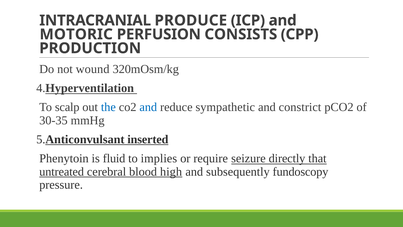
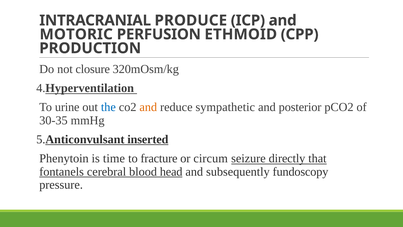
CONSISTS: CONSISTS -> ETHMOID (241, 34)
wound: wound -> closure (93, 69)
scalp: scalp -> urine (67, 107)
and colour: blue -> orange (148, 107)
constrict: constrict -> posterior (300, 107)
fluid: fluid -> time (114, 158)
implies: implies -> fracture (159, 158)
require: require -> circum (211, 158)
untreated: untreated -> fontanels (62, 171)
high: high -> head (171, 171)
